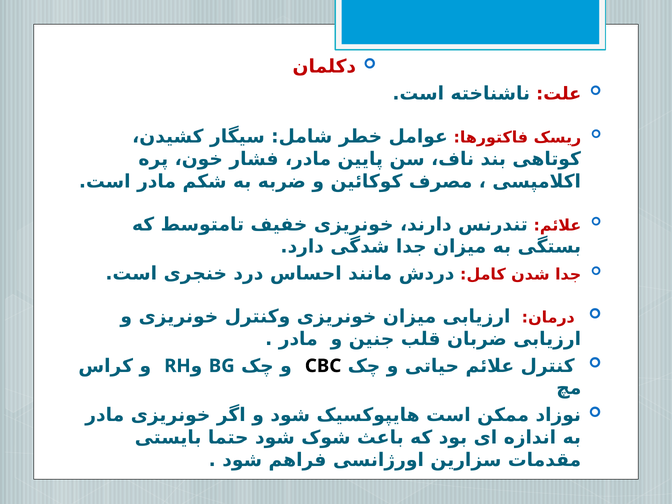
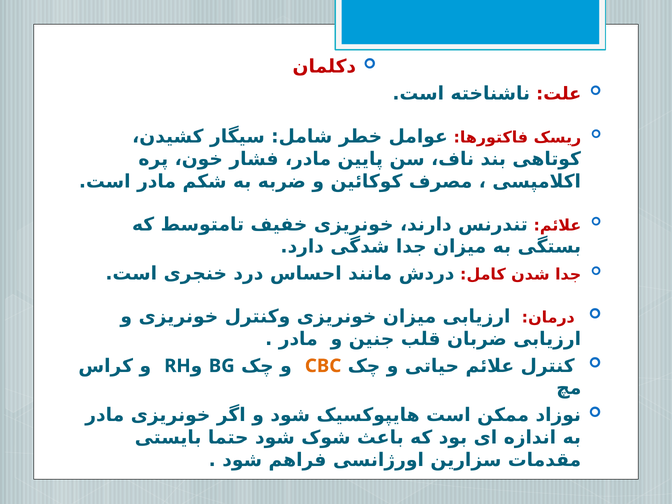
CBC colour: black -> orange (323, 366)
